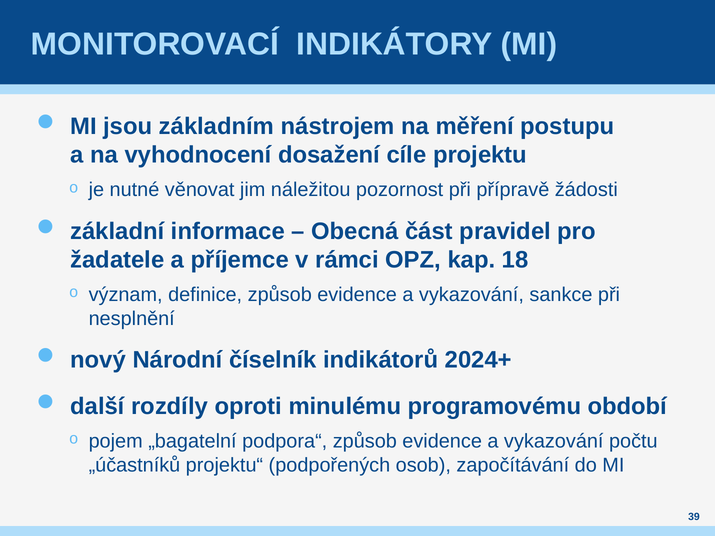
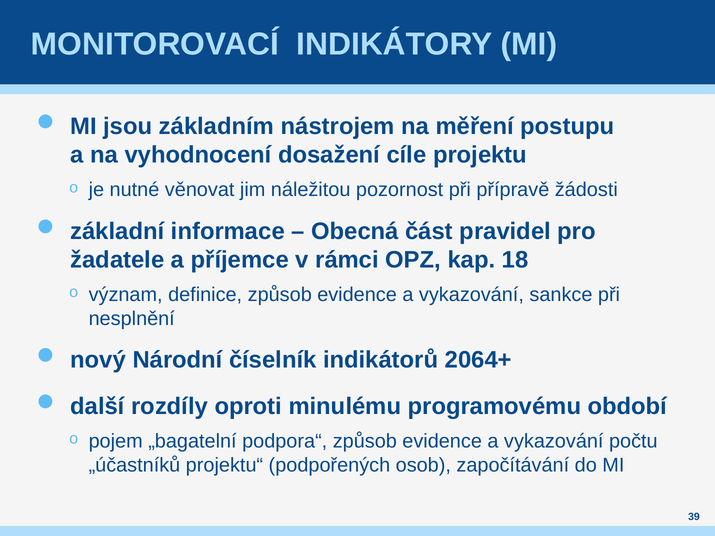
2024+: 2024+ -> 2064+ (478, 360)
